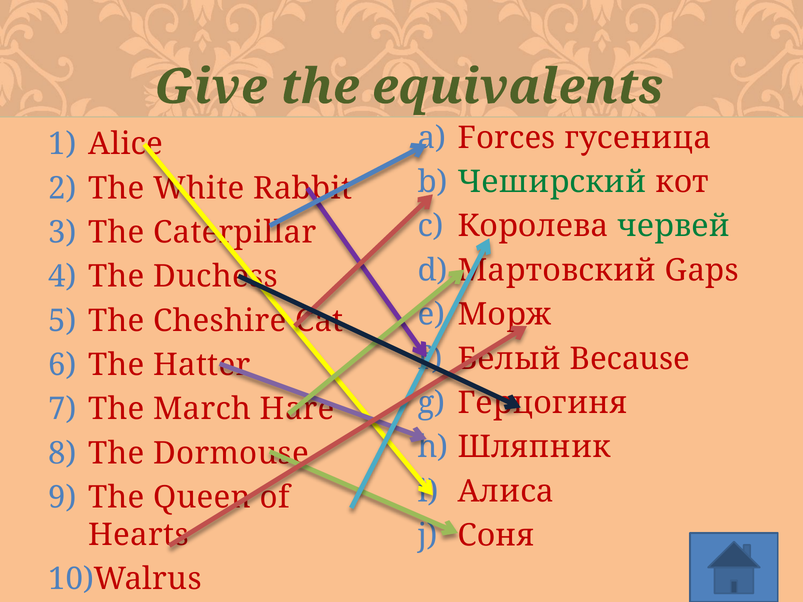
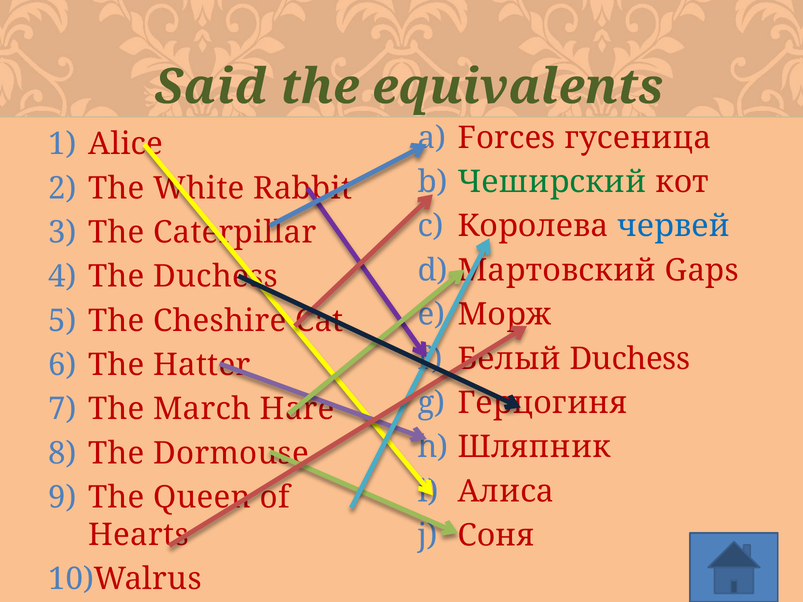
Give: Give -> Said (211, 87)
червей colour: green -> blue (674, 226)
Because: Because -> Duchess (630, 359)
